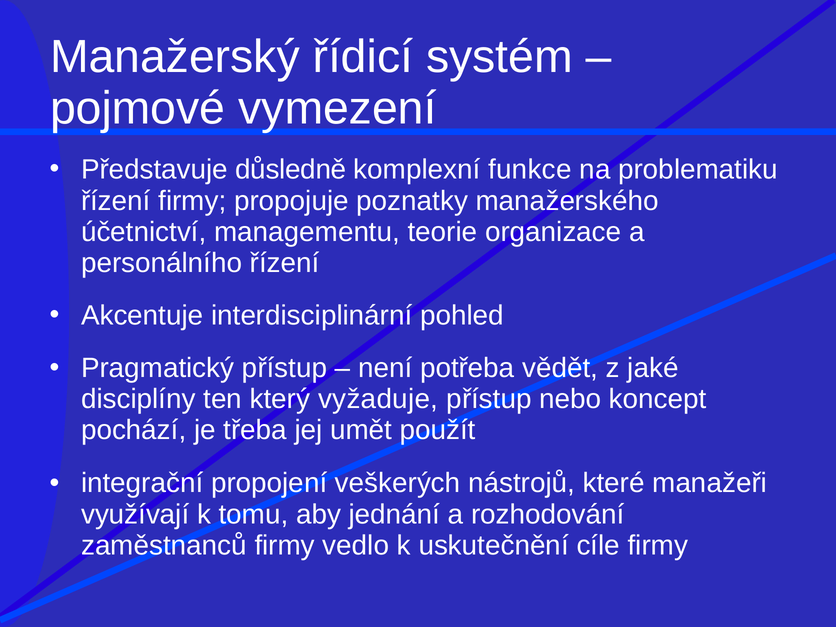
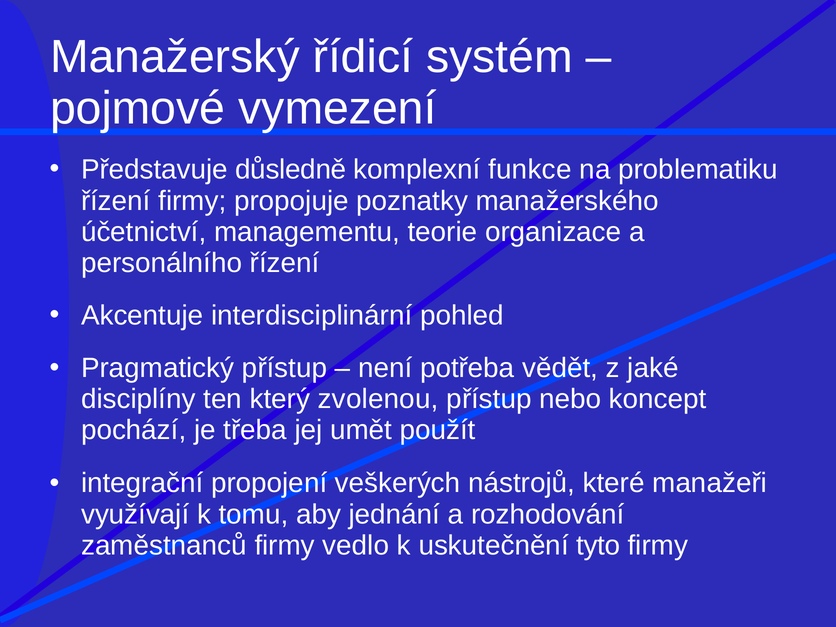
vyžaduje: vyžaduje -> zvolenou (378, 399)
cíle: cíle -> tyto (598, 545)
